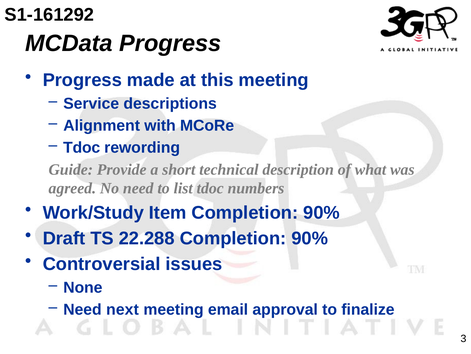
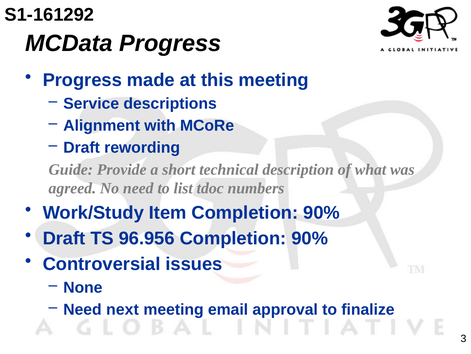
Tdoc: Tdoc -> Draft (82, 147)
22.288: 22.288 -> 96.956 (147, 238)
